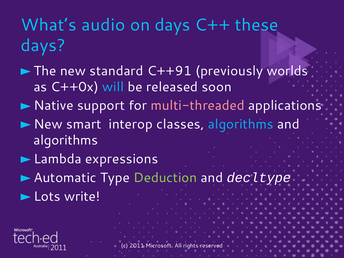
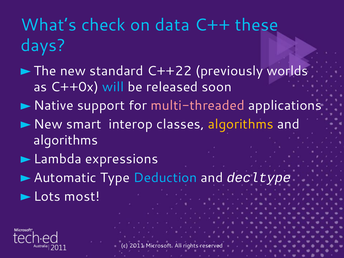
audio: audio -> check (103, 25)
on days: days -> data (172, 25)
C++91: C++91 -> C++22 (169, 71)
algorithms colour: light blue -> yellow (241, 124)
Deduction colour: light green -> light blue (165, 178)
write: write -> most (82, 196)
